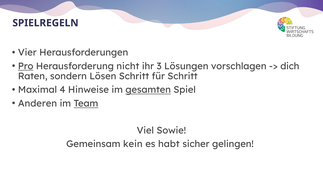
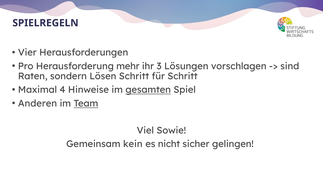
Pro underline: present -> none (26, 66)
nicht: nicht -> mehr (128, 66)
dich: dich -> sind (290, 66)
habt: habt -> nicht (169, 144)
